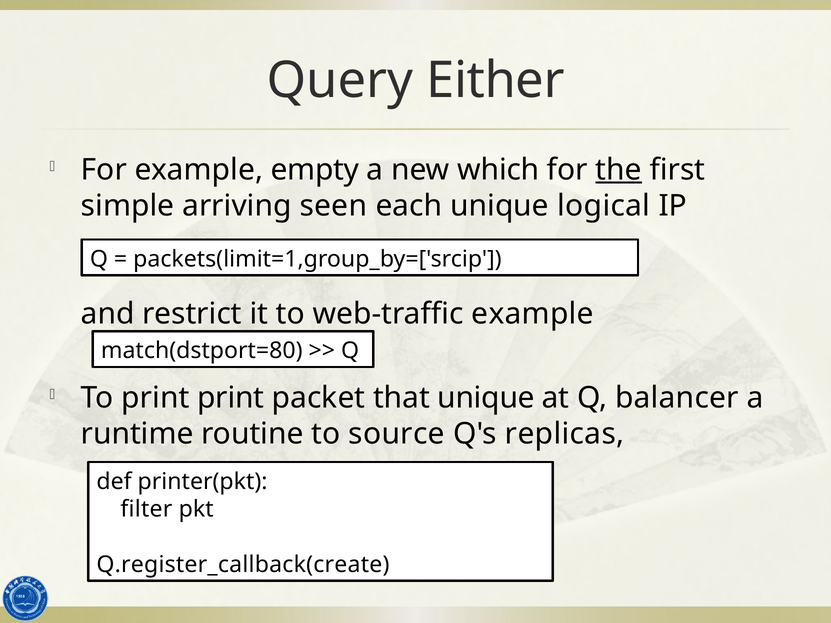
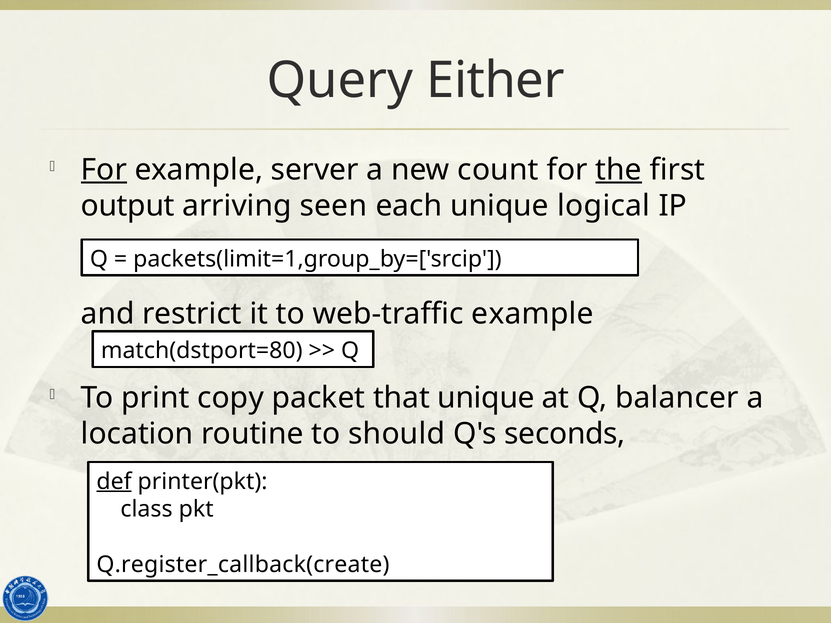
For underline: none -> present (104, 170)
empty: empty -> server (315, 170)
which: which -> count (498, 170)
simple: simple -> output (128, 206)
print print: print -> copy (231, 398)
runtime: runtime -> location (137, 434)
source: source -> should (397, 434)
replicas: replicas -> seconds (565, 434)
def underline: none -> present (114, 482)
filter: filter -> class (147, 509)
